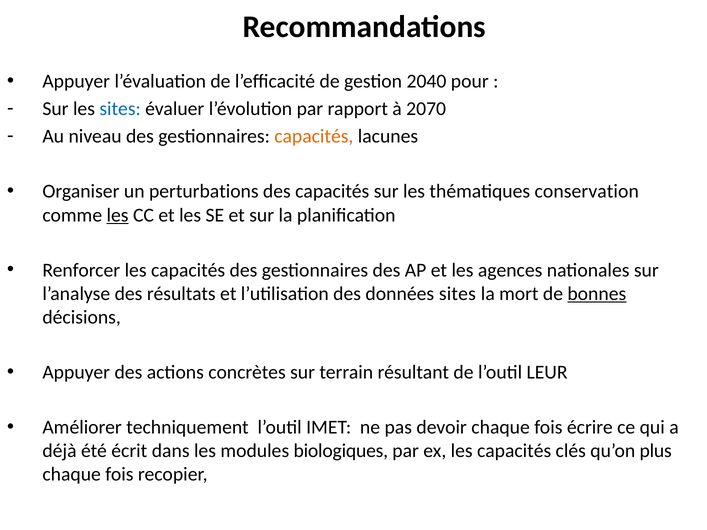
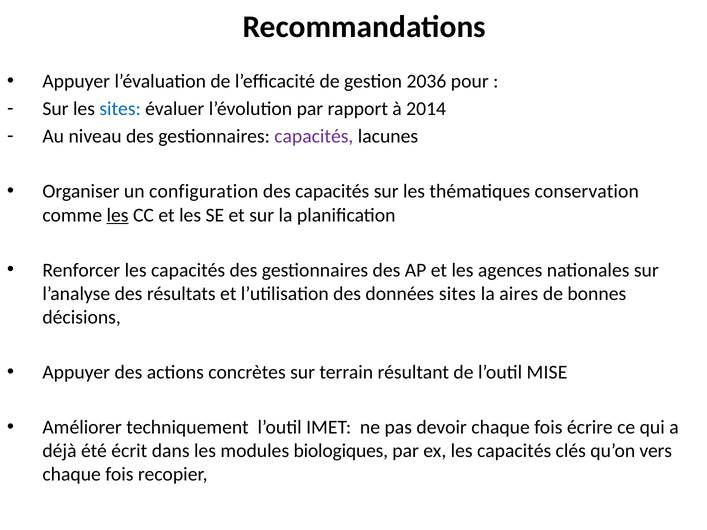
2040: 2040 -> 2036 (426, 81)
2070: 2070 -> 2014 (426, 109)
capacités colour: orange -> purple (314, 136)
perturbations: perturbations -> configuration (204, 192)
mort: mort -> aires (519, 294)
bonnes underline: present -> none (597, 294)
LEUR: LEUR -> MISE (547, 372)
plus: plus -> vers (656, 451)
